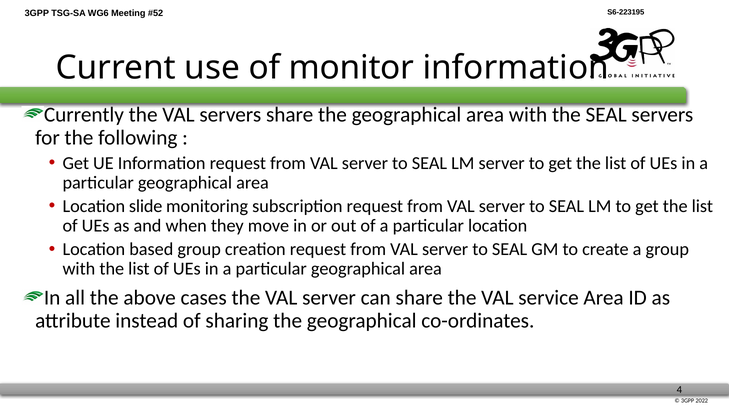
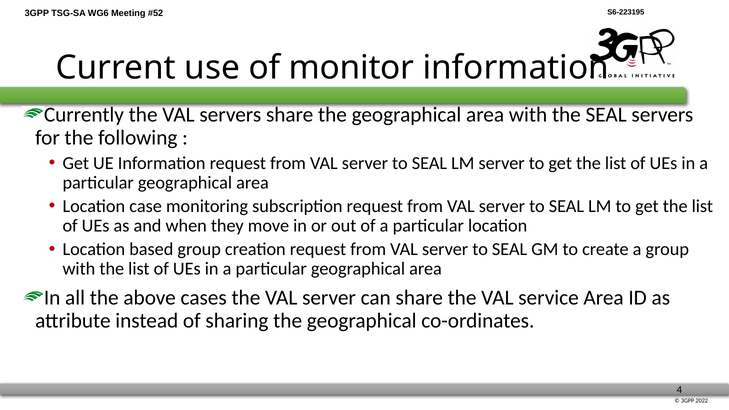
slide: slide -> case (146, 206)
